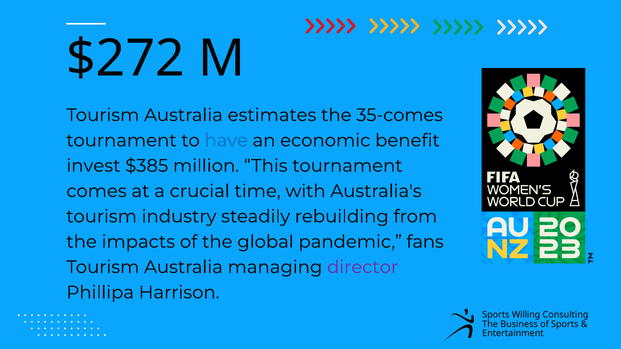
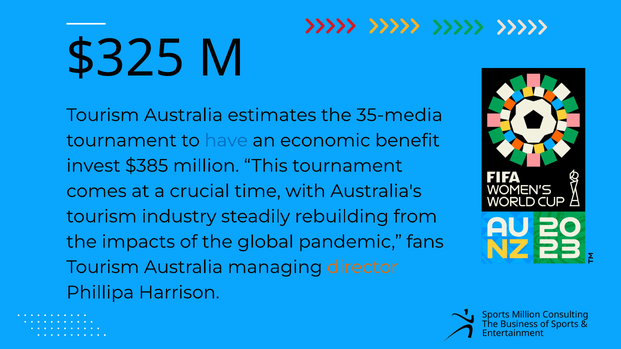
$272: $272 -> $325 (126, 59)
35-comes: 35-comes -> 35-media (399, 115)
director colour: purple -> orange (363, 267)
Sports Willing: Willing -> Million (526, 315)
